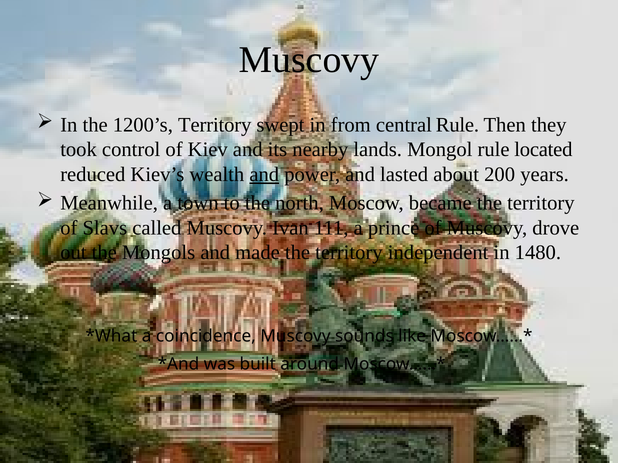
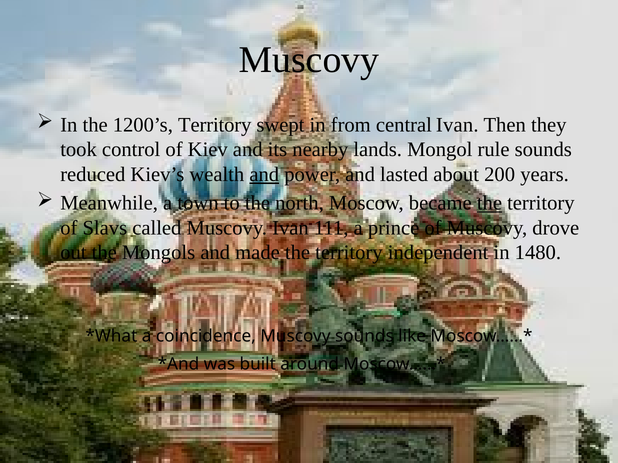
central Rule: Rule -> Ivan (457, 125)
rule located: located -> sounds (543, 150)
the underline: none -> present (489, 203)
